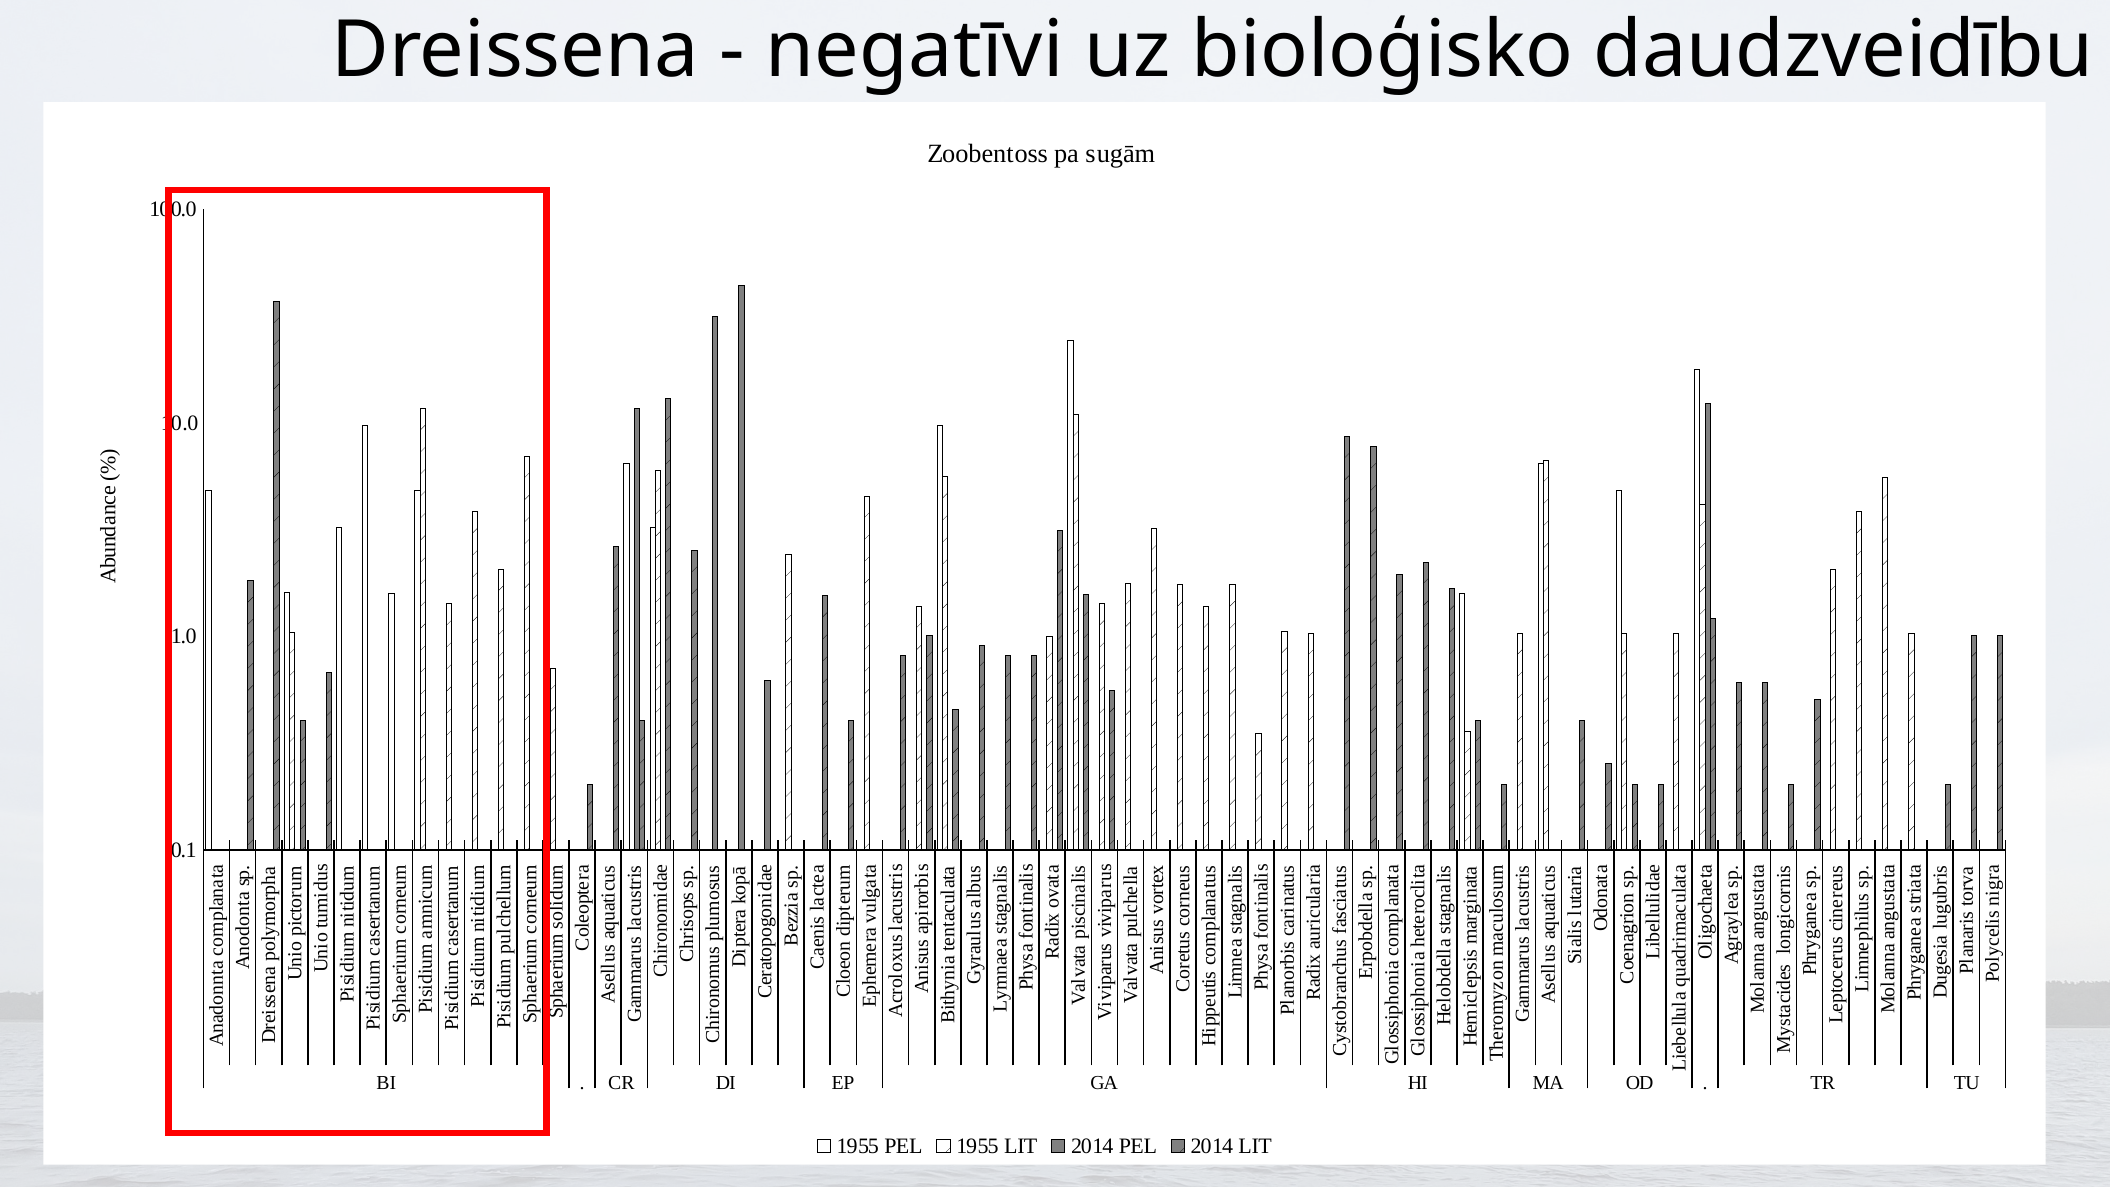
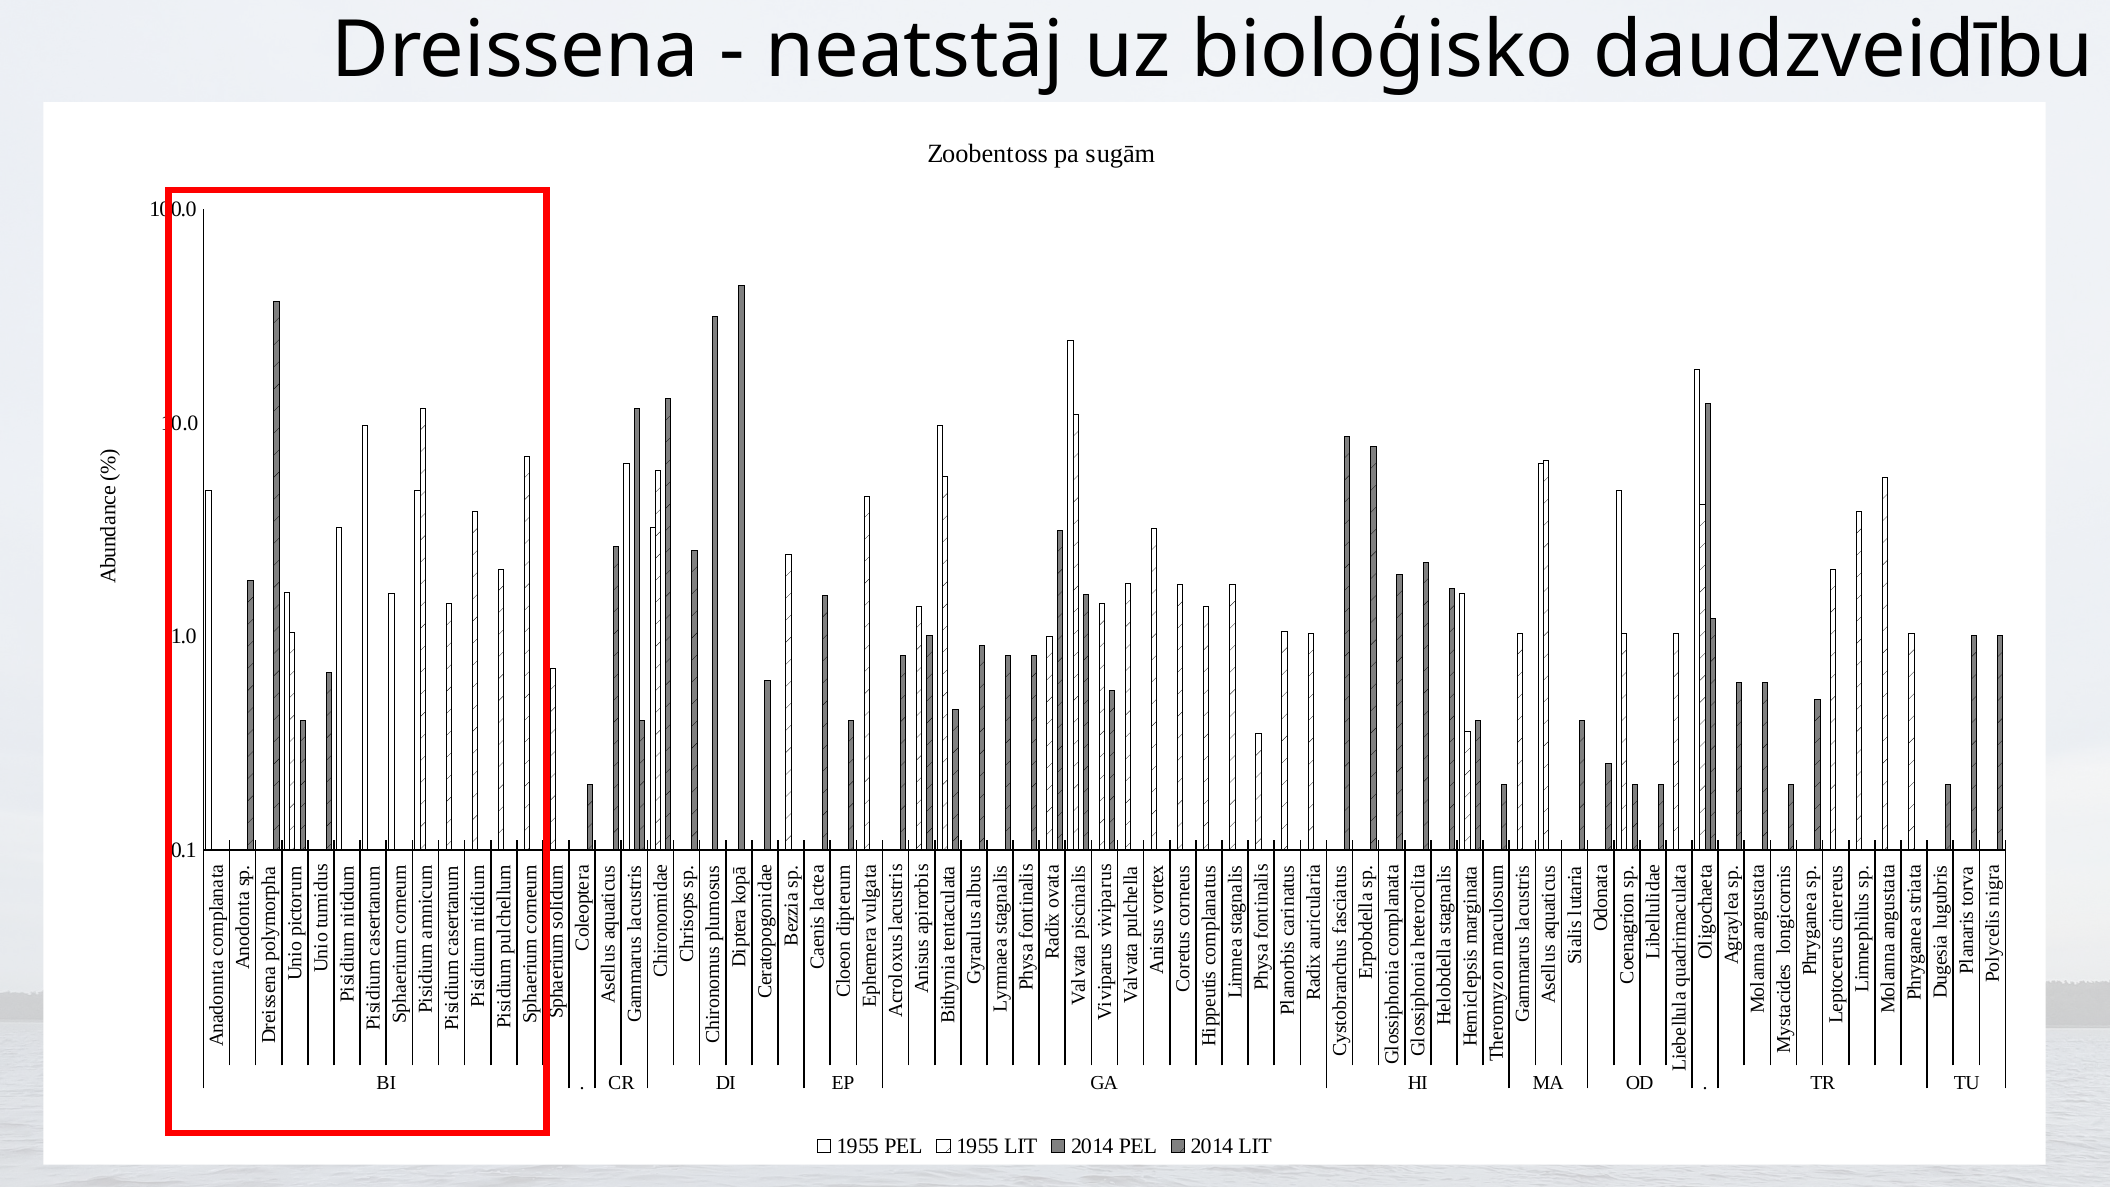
negatīvi: negatīvi -> neatstāj (915, 51)
